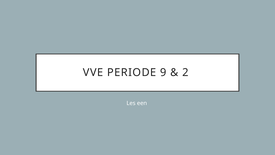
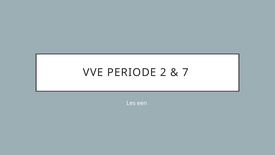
9: 9 -> 2 (163, 72)
2: 2 -> 7 (185, 72)
